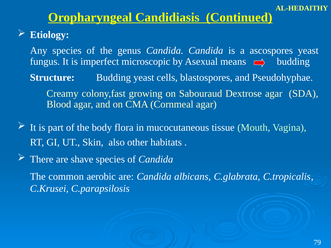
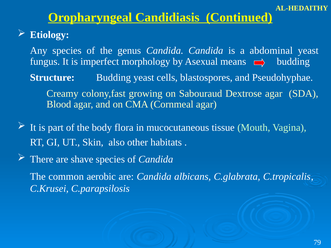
ascospores: ascospores -> abdominal (271, 51)
microscopic: microscopic -> morphology (146, 62)
